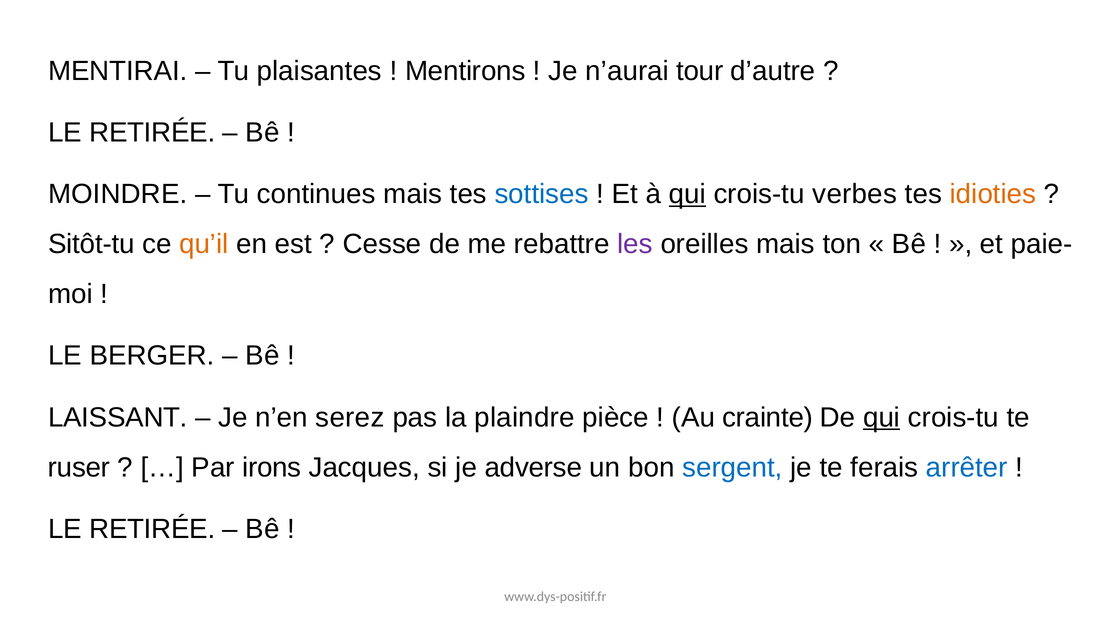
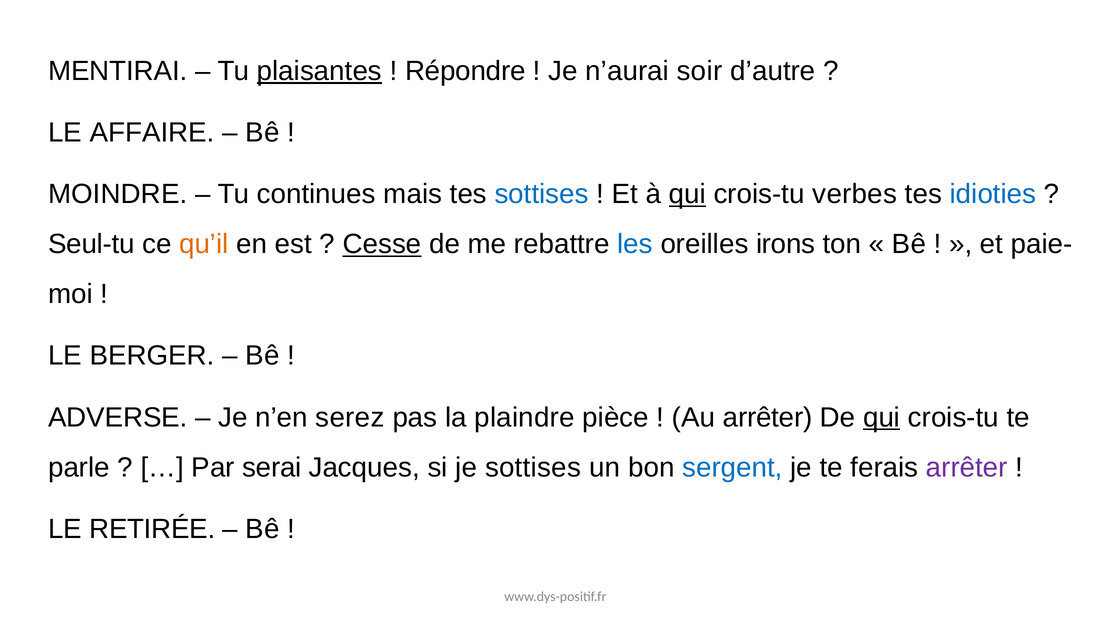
plaisantes underline: none -> present (319, 71)
Mentirons: Mentirons -> Répondre (465, 71)
tour: tour -> soir (700, 71)
RETIRÉE: RETIRÉE -> AFFAIRE (152, 133)
idioties colour: orange -> blue (993, 194)
Sitôt-tu: Sitôt-tu -> Seul-tu (91, 244)
Cesse underline: none -> present (382, 244)
les colour: purple -> blue (635, 244)
oreilles mais: mais -> irons (786, 244)
LAISSANT: LAISSANT -> ADVERSE (118, 417)
Au crainte: crainte -> arrêter (768, 417)
ruser: ruser -> parle (79, 467)
irons: irons -> serai (272, 467)
je adverse: adverse -> sottises (533, 467)
arrêter colour: blue -> purple (967, 467)
